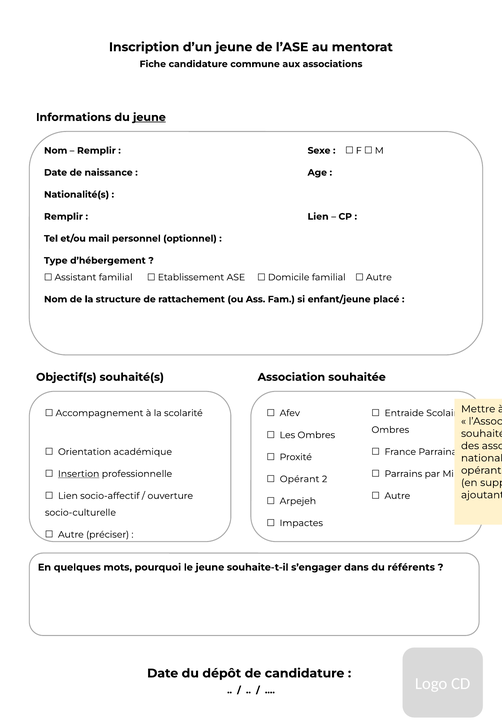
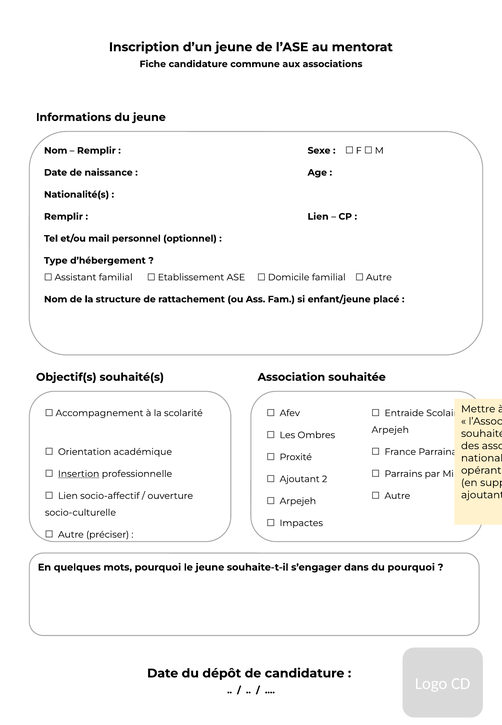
jeune underline: present -> none (149, 117)
Ombres: Ombres -> Arpejeh (390, 430)
Opérant: Opérant -> Ajoutant (300, 479)
du référents: référents -> pourquoi (411, 567)
